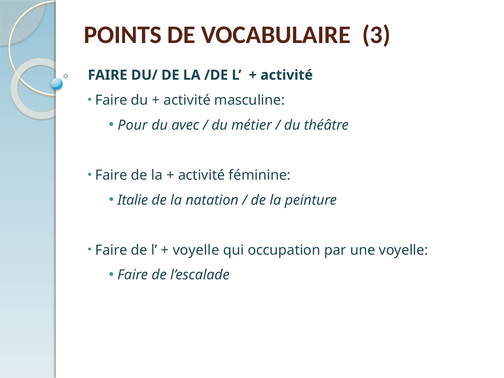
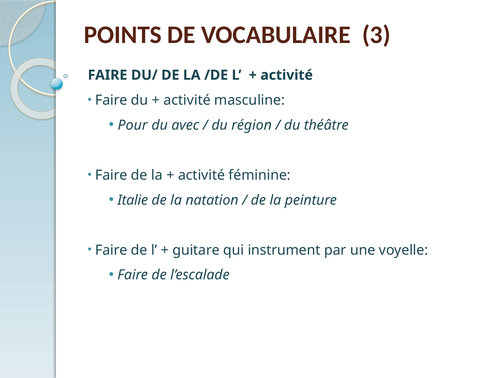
métier: métier -> région (252, 125)
voyelle: voyelle -> guitare (196, 250)
occupation: occupation -> instrument (284, 250)
